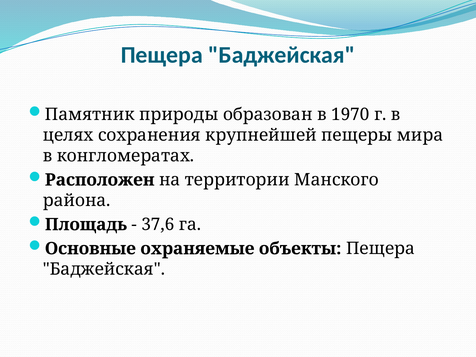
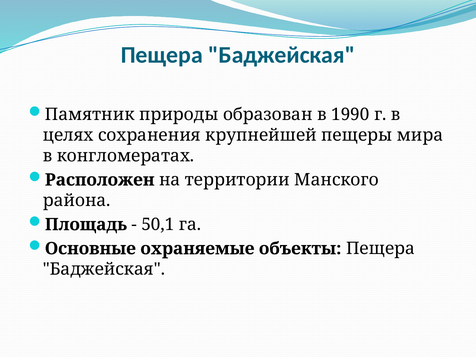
1970: 1970 -> 1990 (350, 115)
37,6: 37,6 -> 50,1 (158, 225)
